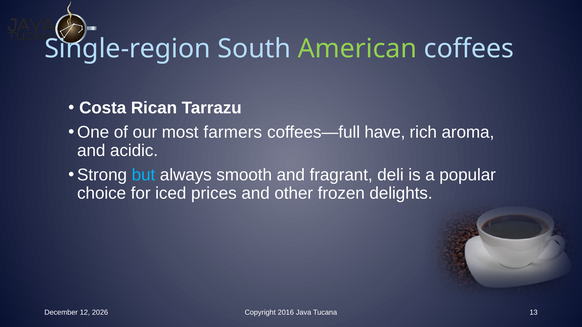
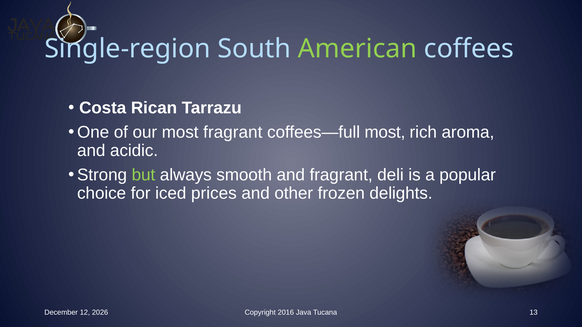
most farmers: farmers -> fragrant (233, 132)
coffees—full have: have -> most (385, 132)
but colour: light blue -> light green (143, 175)
